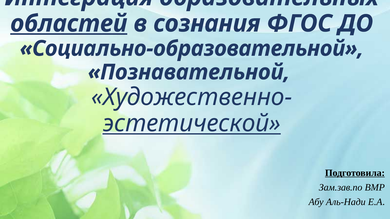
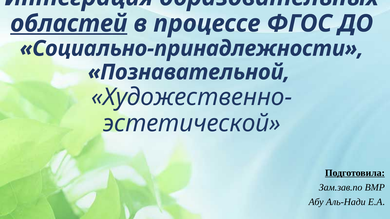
сознания: сознания -> процессе (207, 24)
Социально-образовательной: Социально-образовательной -> Социально-принадлежности (192, 49)
эстетической underline: present -> none (192, 124)
